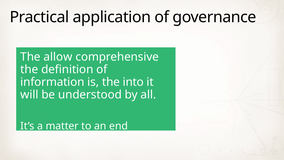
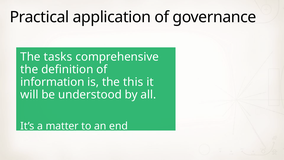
allow: allow -> tasks (58, 57)
into: into -> this (133, 82)
